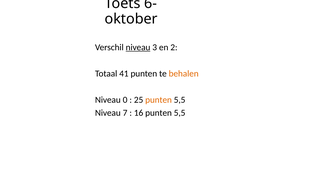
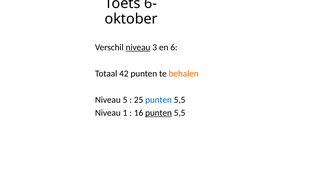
2: 2 -> 6 (174, 47)
41: 41 -> 42 (124, 74)
0: 0 -> 5 (125, 100)
punten colour: orange -> blue (159, 100)
7: 7 -> 1 (125, 113)
punten underline: none -> present (159, 113)
